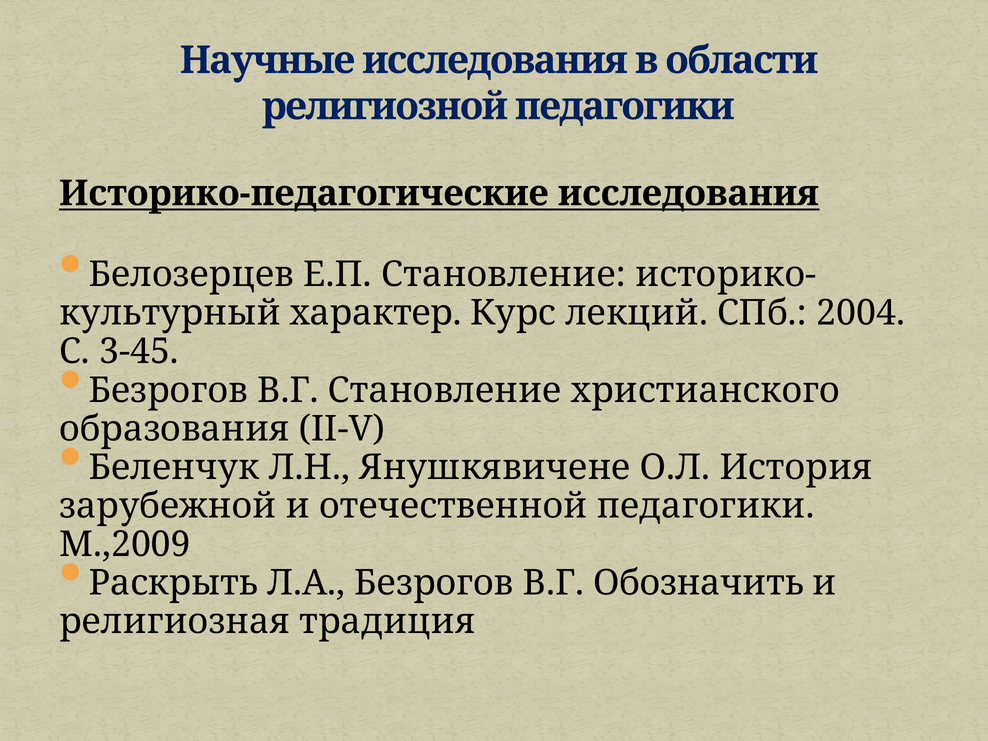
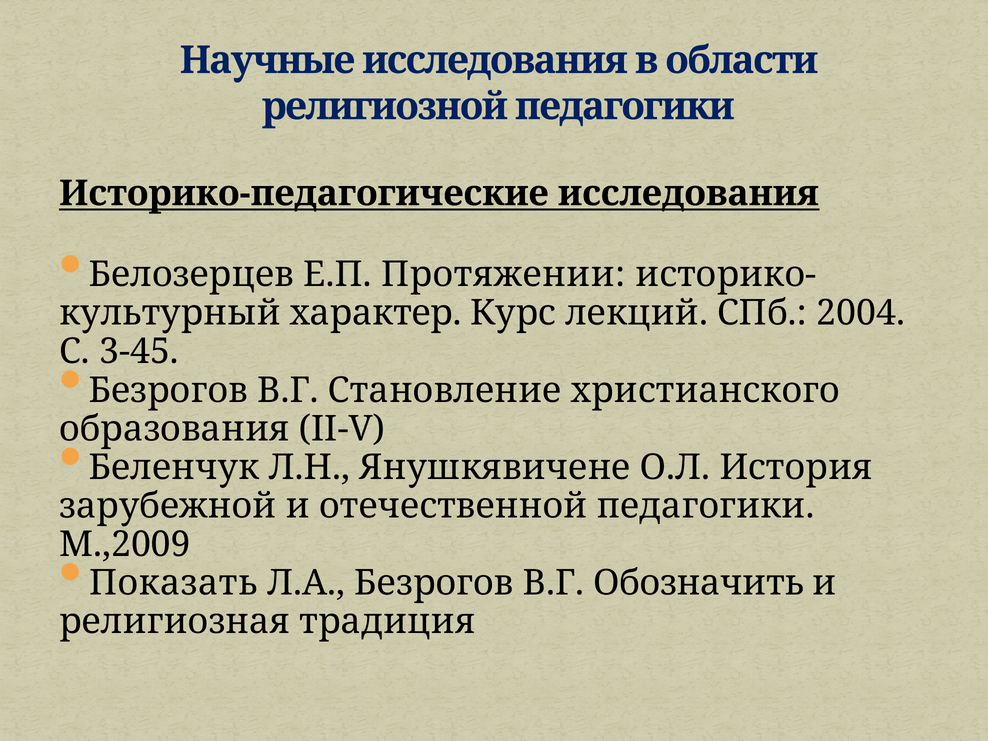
Е.П Становление: Становление -> Протяжении (503, 275)
Раскрыть: Раскрыть -> Показать (173, 583)
